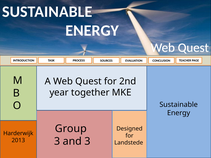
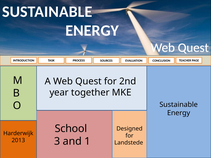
Group: Group -> School (71, 129)
and 3: 3 -> 1 (87, 141)
